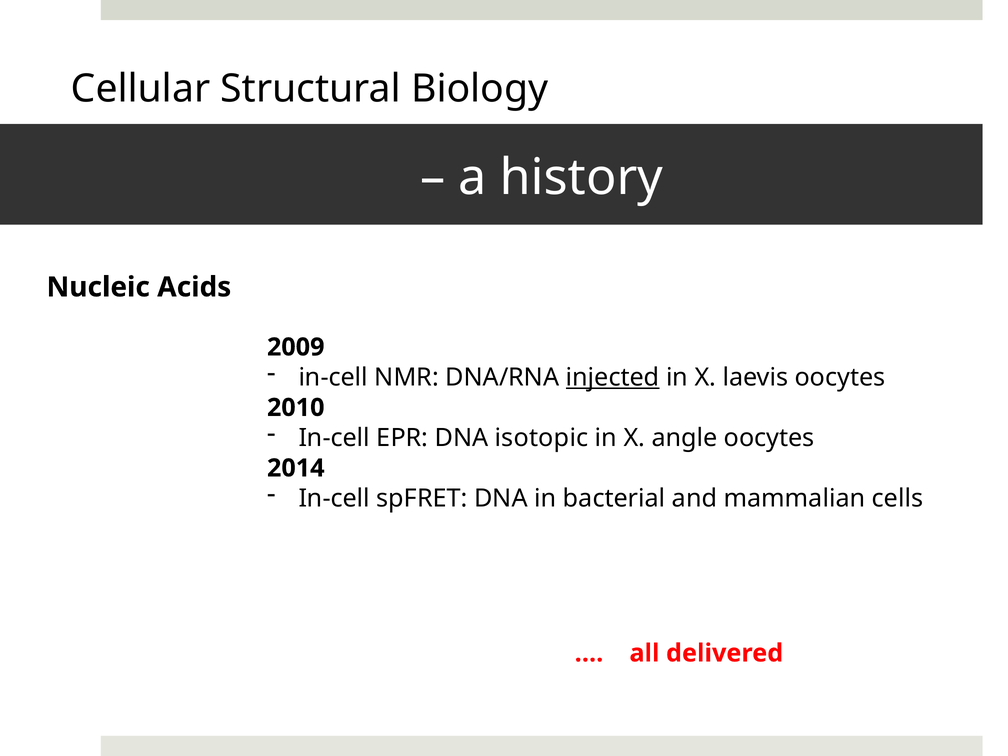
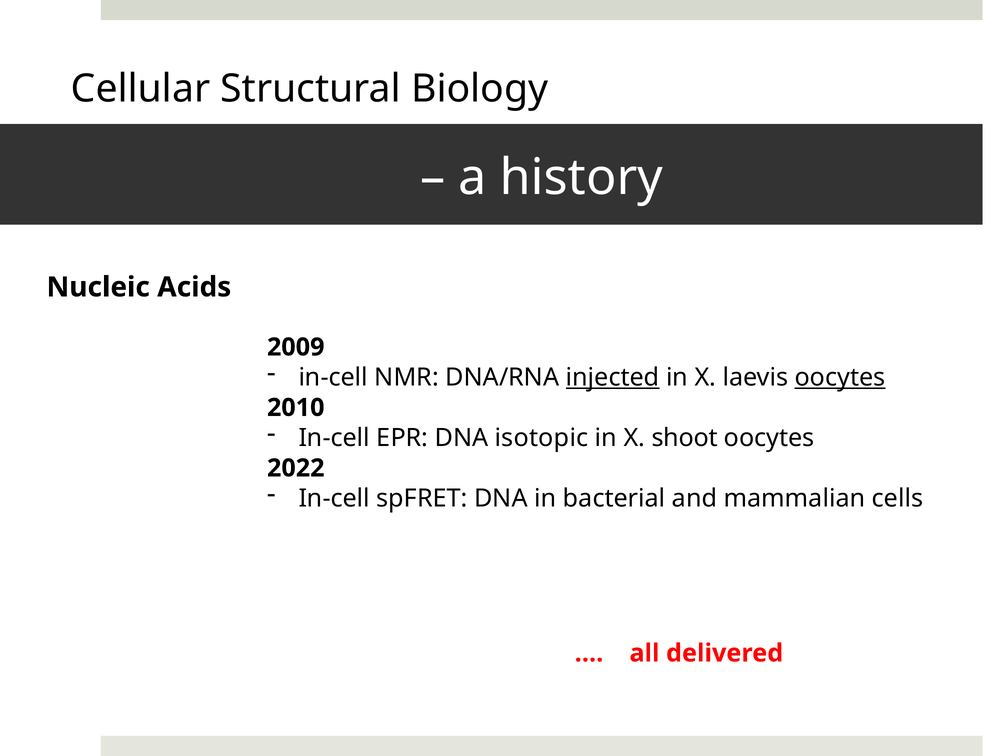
oocytes underline: none -> present (840, 377)
angle: angle -> shoot (685, 438)
2014: 2014 -> 2022 (296, 468)
